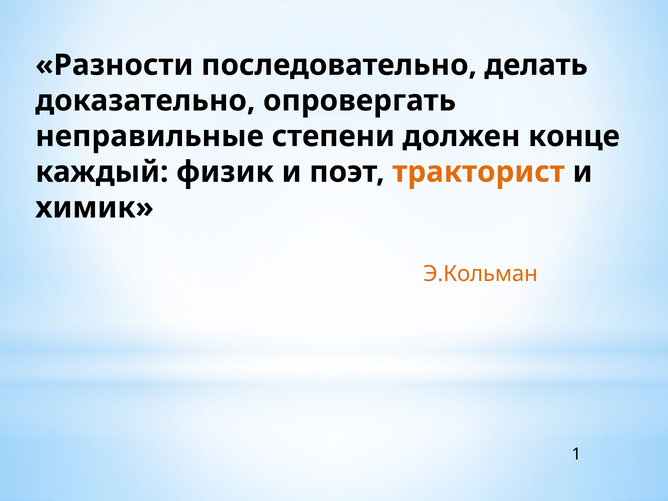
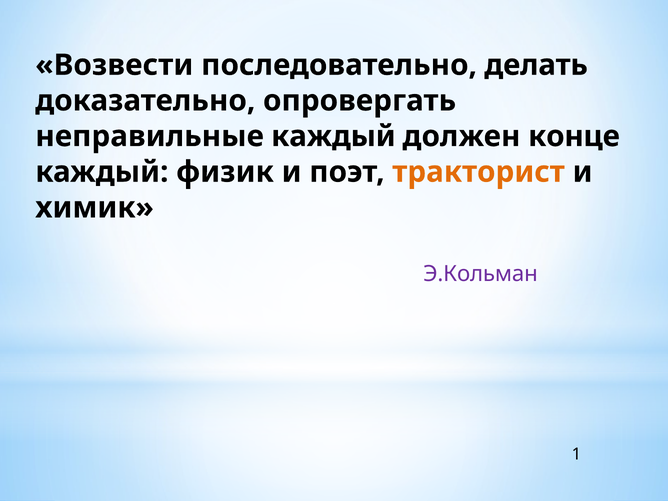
Разности: Разности -> Возвести (114, 65)
неправильные степени: степени -> каждый (333, 136)
Э.Кольман colour: orange -> purple (481, 274)
